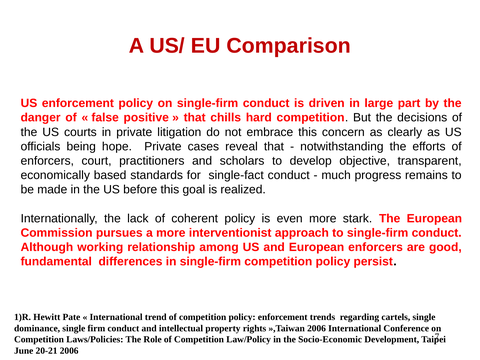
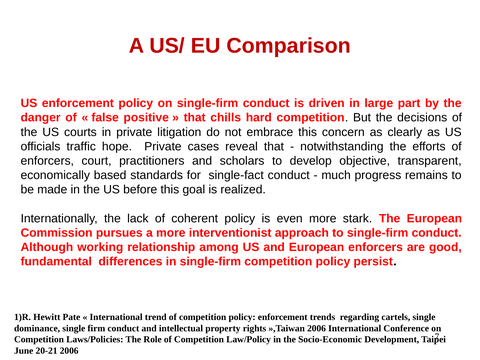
being: being -> traffic (81, 147)
